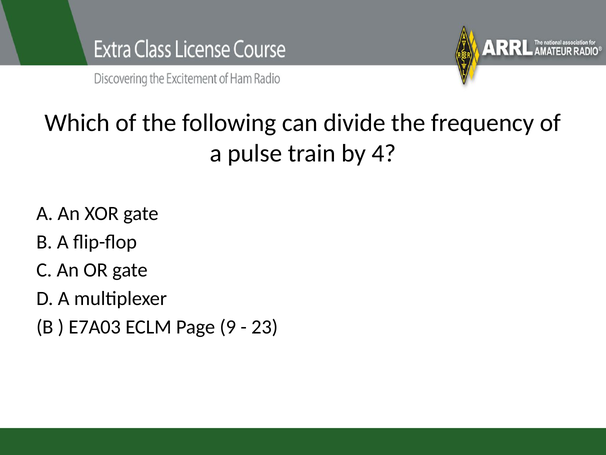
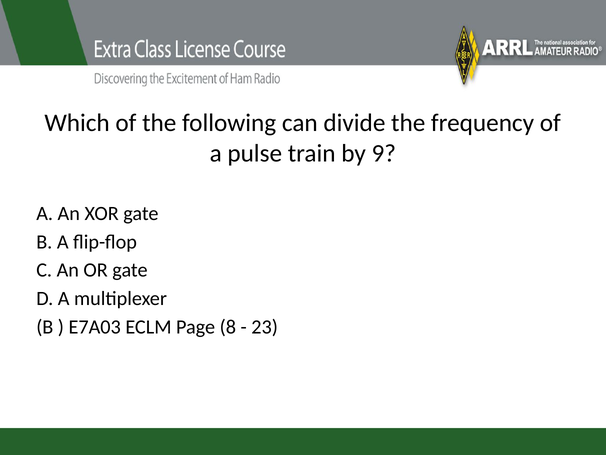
4: 4 -> 9 (384, 153)
9: 9 -> 8 (228, 327)
